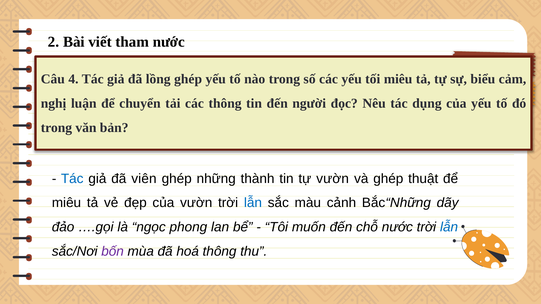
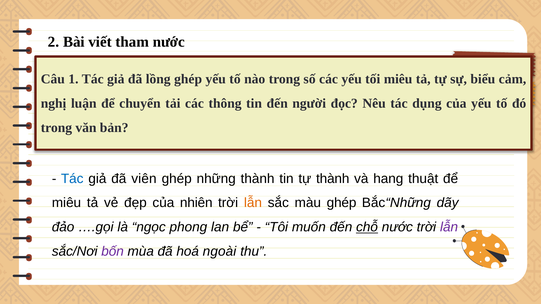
4: 4 -> 1 (73, 79)
tự vườn: vườn -> thành (333, 179)
và ghép: ghép -> hang (388, 179)
của vườn: vườn -> nhiên (196, 203)
lẫn colour: blue -> orange (253, 203)
màu cảnh: cảnh -> ghép (342, 203)
chỗ underline: none -> present (367, 227)
lẫn colour: blue -> purple (449, 227)
hoá thông: thông -> ngoài (220, 252)
